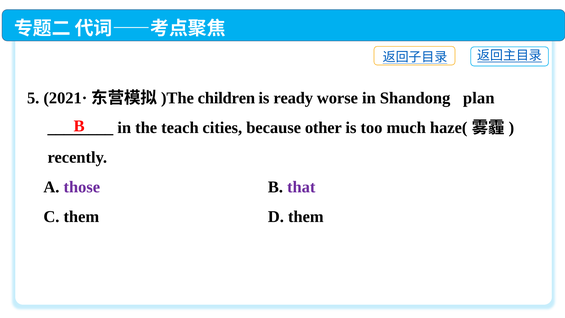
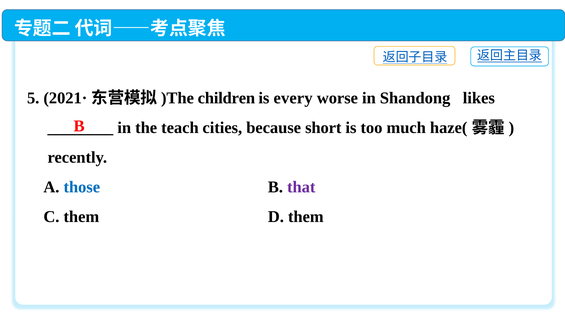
ready: ready -> every (293, 98)
plan: plan -> likes (479, 98)
other: other -> short (323, 128)
those colour: purple -> blue (82, 187)
